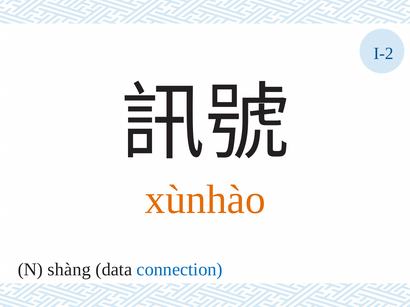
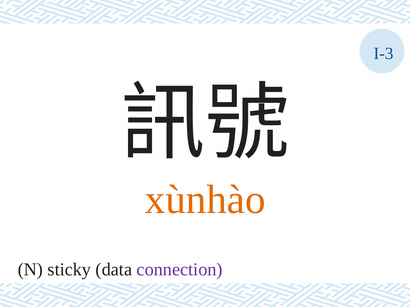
I-2: I-2 -> I-3 (383, 54)
shàng: shàng -> sticky (69, 270)
connection colour: blue -> purple (180, 270)
